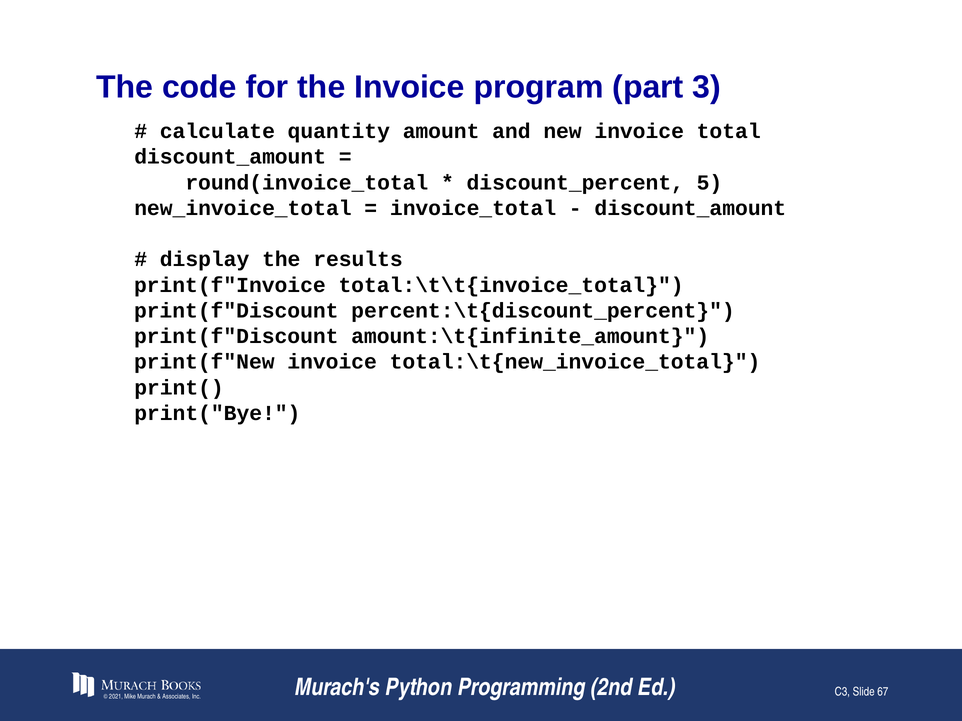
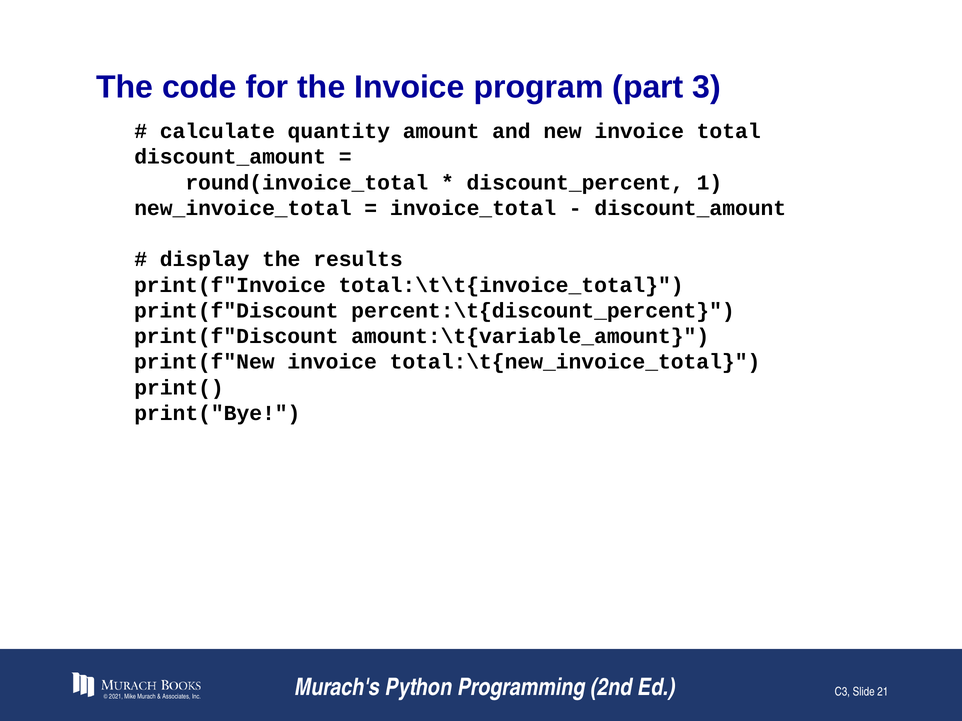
5: 5 -> 1 (709, 183)
amount:\t{infinite_amount: amount:\t{infinite_amount -> amount:\t{variable_amount (530, 336)
67: 67 -> 21 (883, 692)
